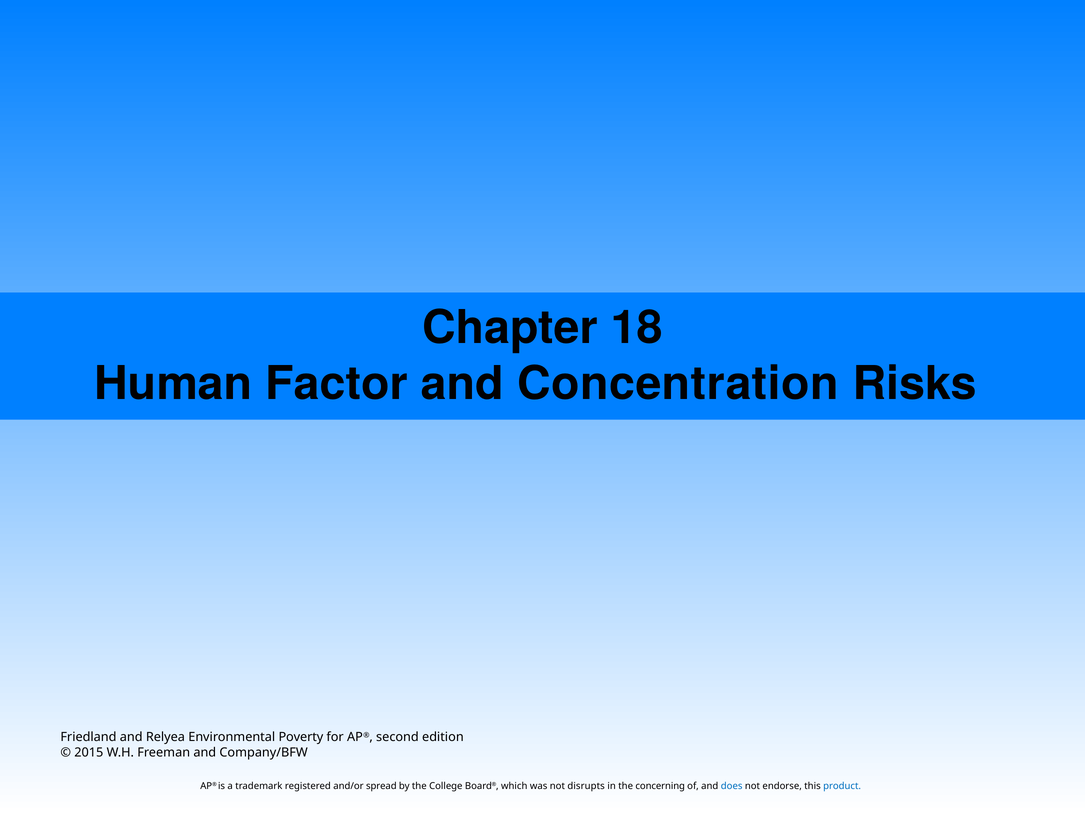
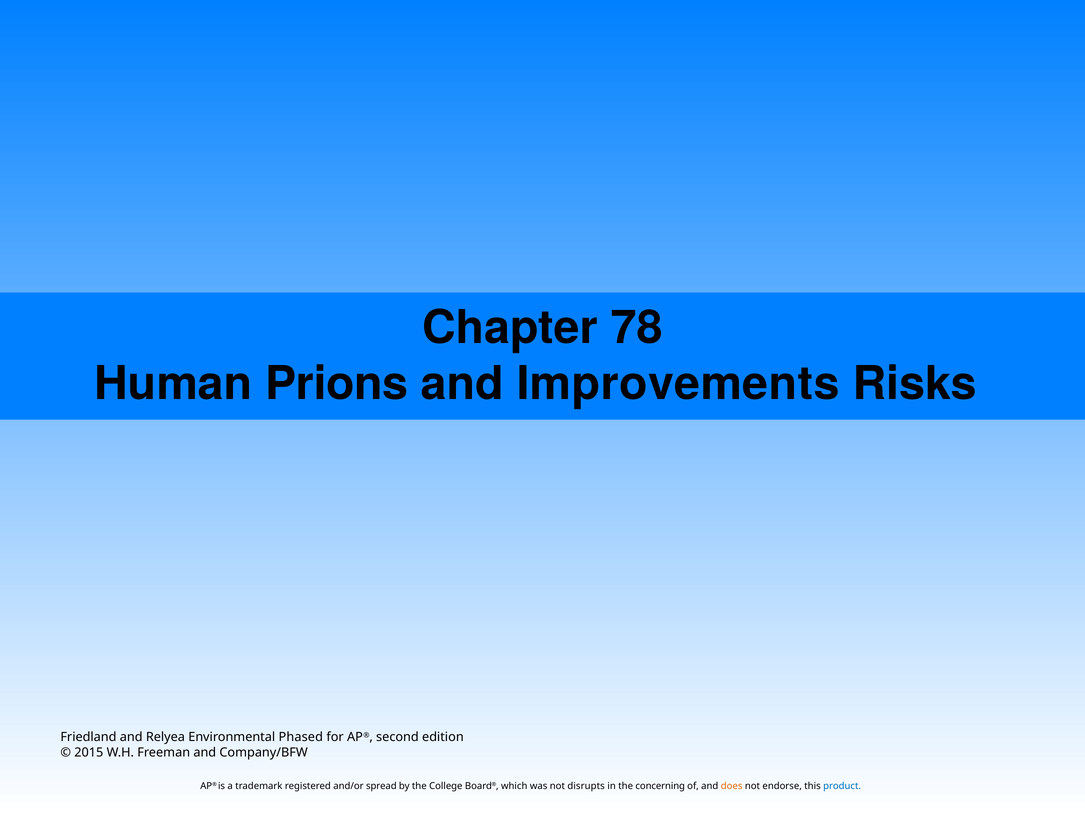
18: 18 -> 78 (637, 328)
Factor: Factor -> Prions (337, 384)
Concentration: Concentration -> Improvements (678, 384)
Poverty: Poverty -> Phased (301, 737)
does colour: blue -> orange (732, 786)
